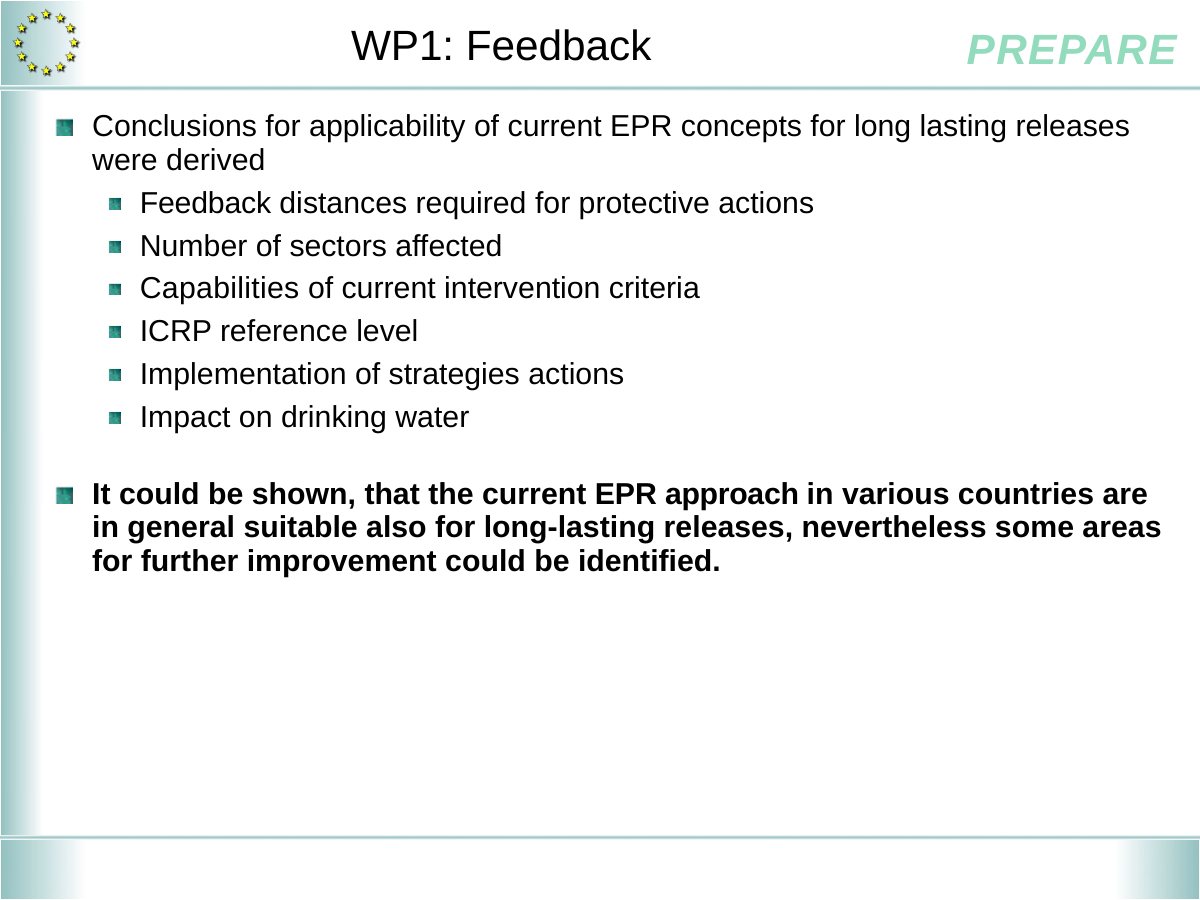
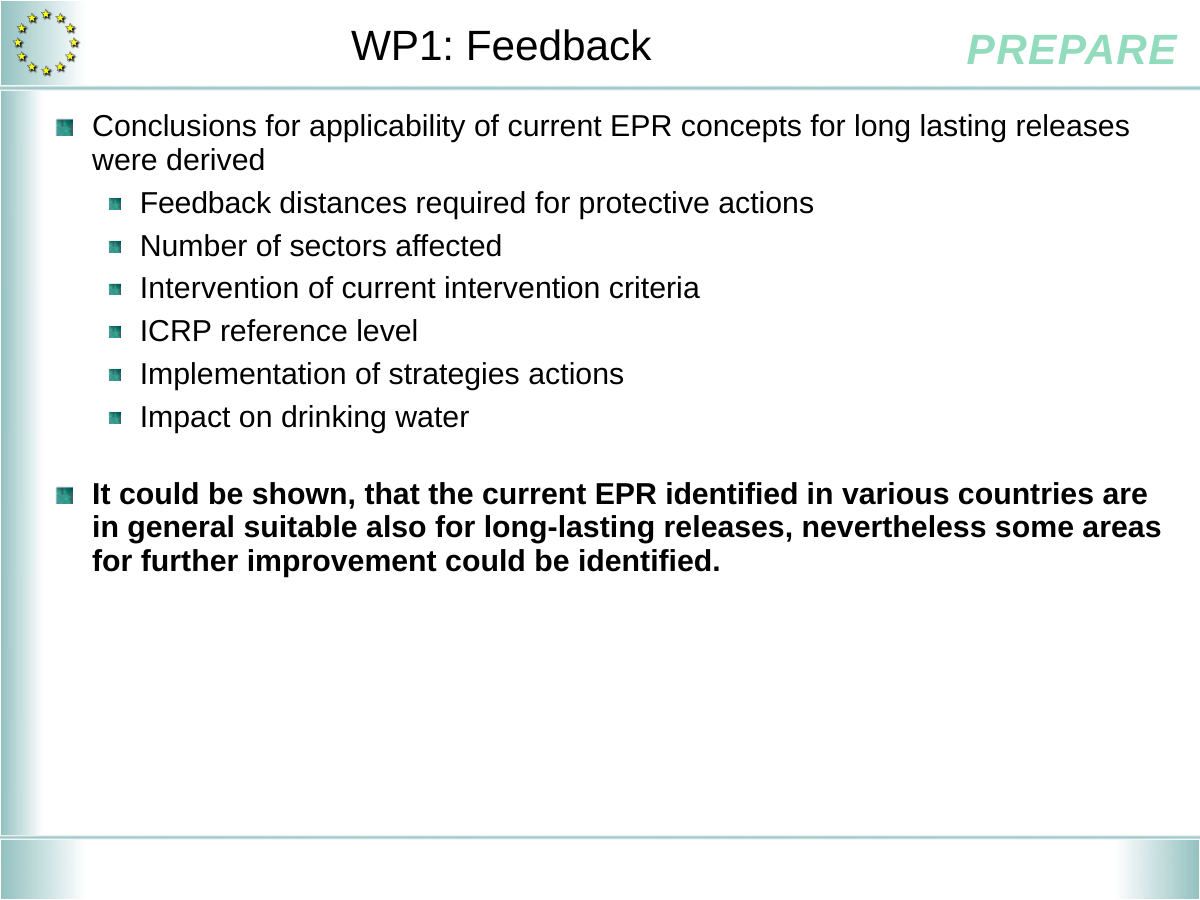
Capabilities: Capabilities -> Intervention (220, 289)
EPR approach: approach -> identified (732, 494)
